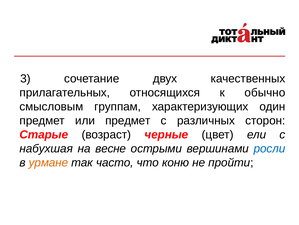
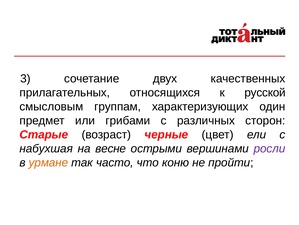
обычно: обычно -> русской (265, 92)
или предмет: предмет -> грибами (128, 120)
росли colour: blue -> purple (270, 148)
